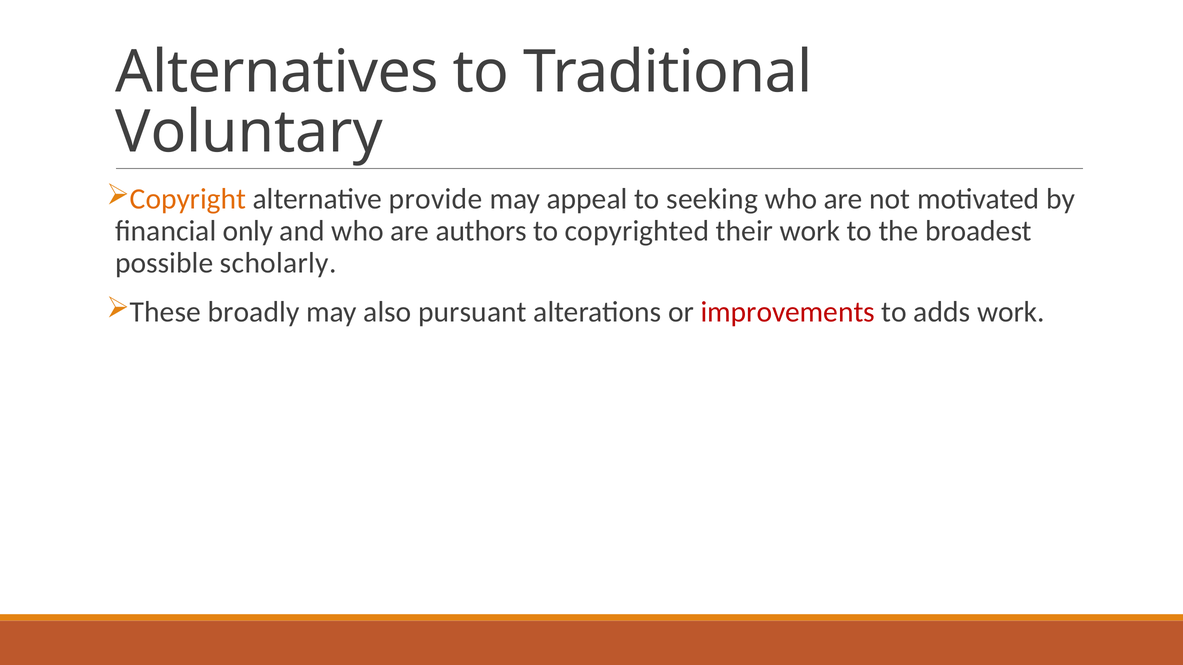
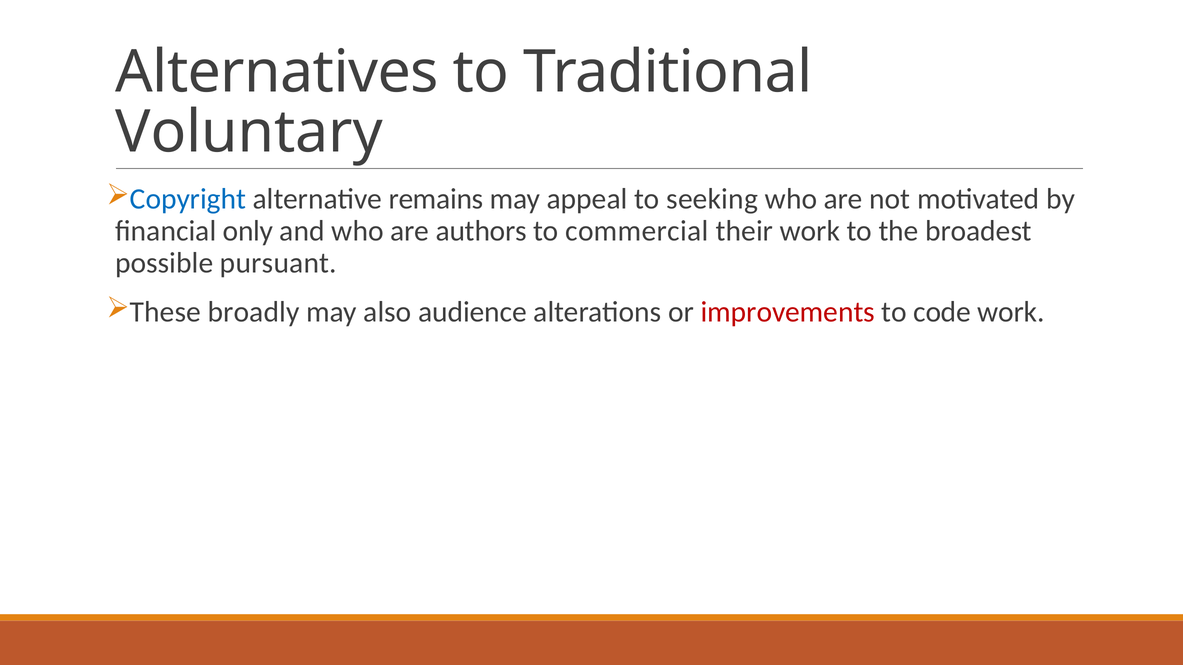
Copyright colour: orange -> blue (188, 199)
provide: provide -> remains (436, 199)
copyrighted: copyrighted -> commercial (637, 231)
scholarly: scholarly -> pursuant (278, 263)
pursuant: pursuant -> audience (473, 312)
adds: adds -> code (942, 312)
